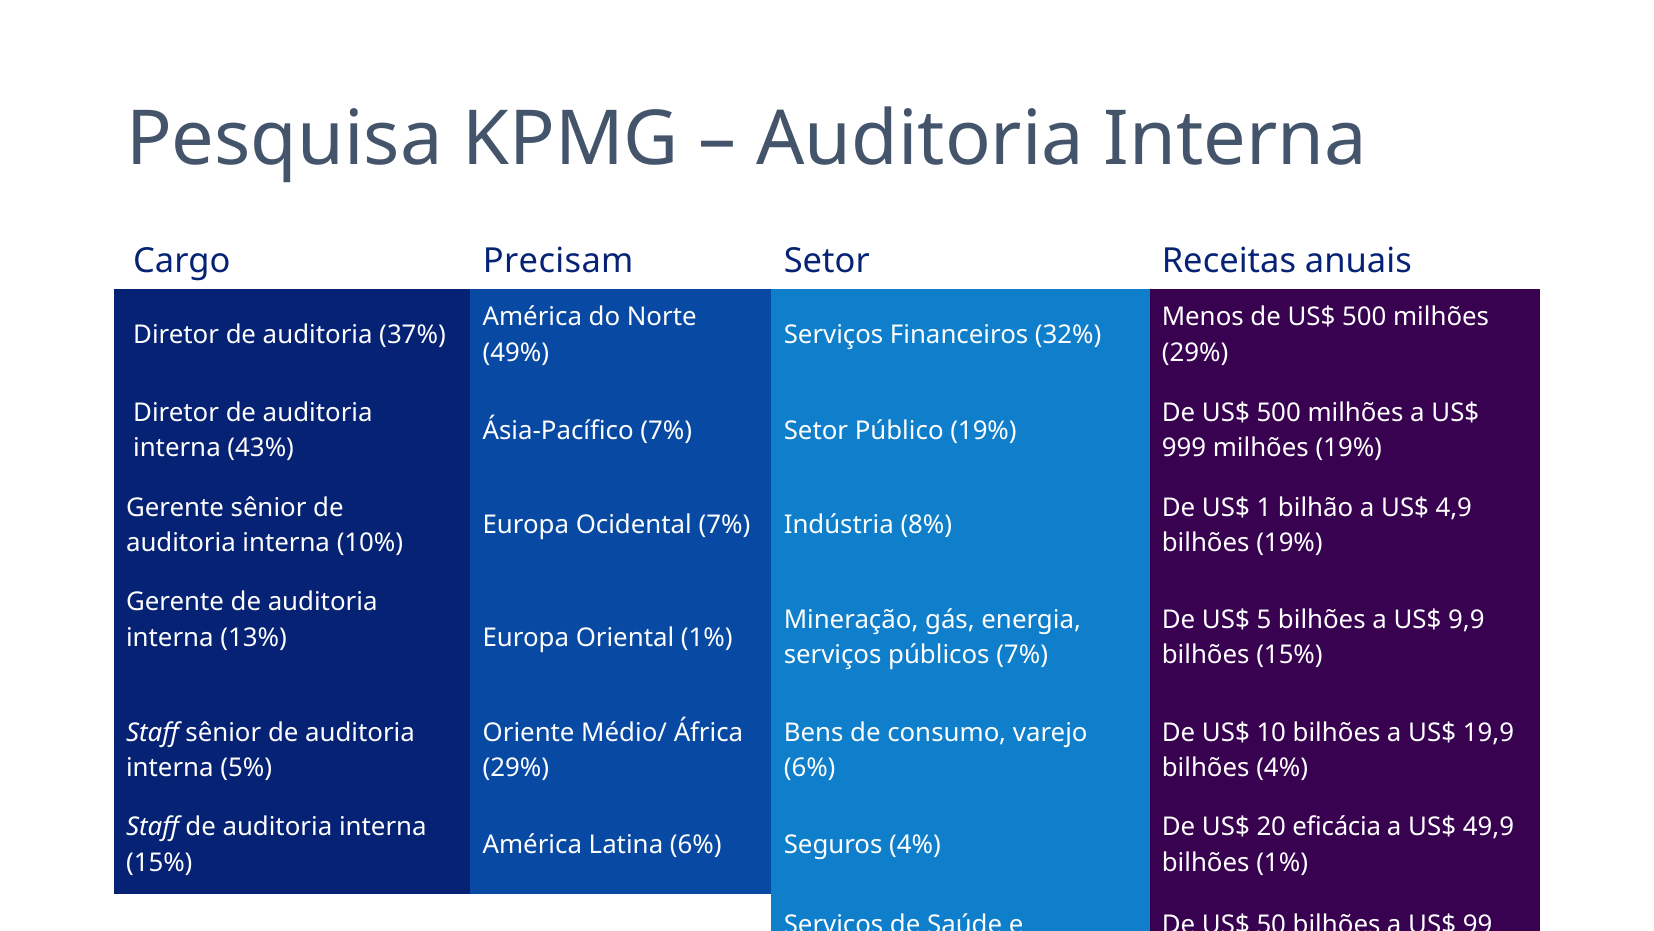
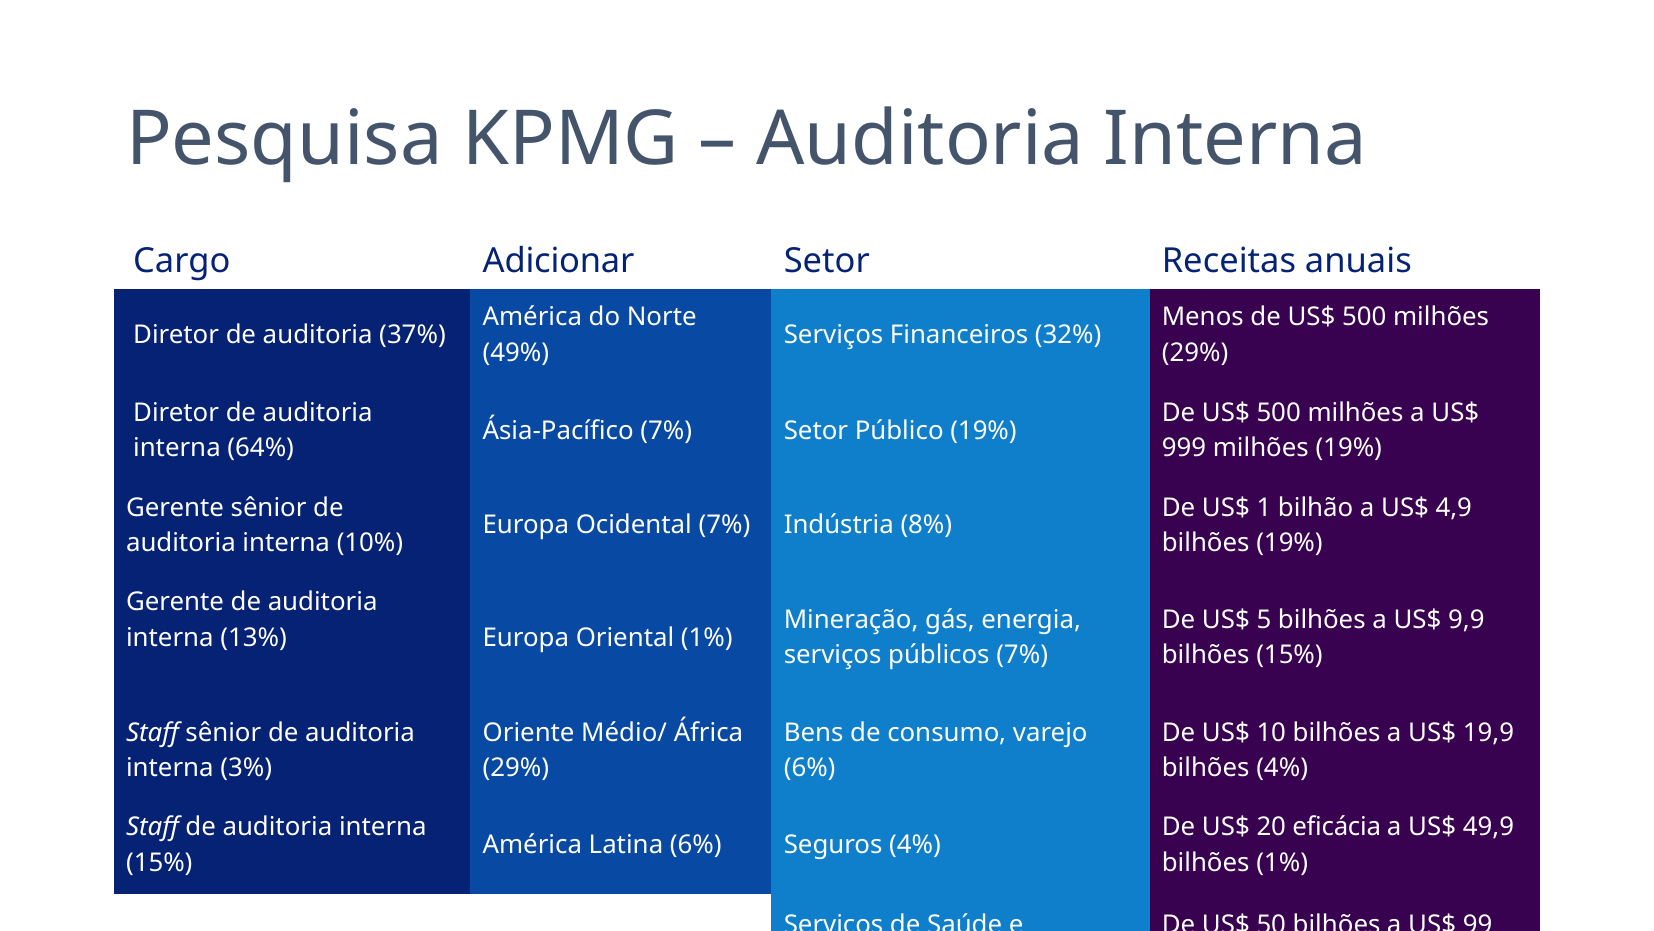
Precisam: Precisam -> Adicionar (558, 261)
43%: 43% -> 64% (261, 448)
5%: 5% -> 3% (246, 767)
